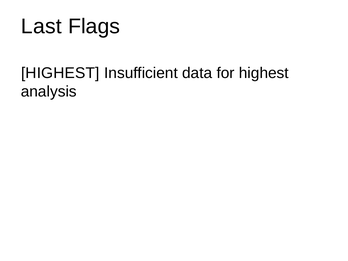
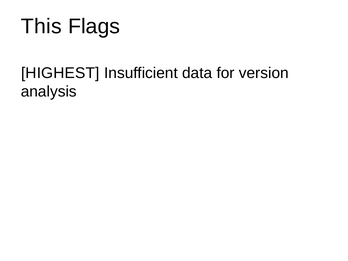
Last: Last -> This (41, 26)
for highest: highest -> version (264, 73)
